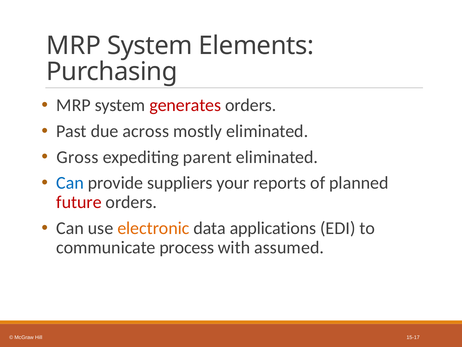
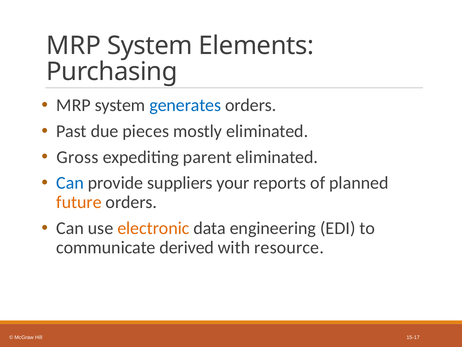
generates colour: red -> blue (185, 105)
across: across -> pieces (146, 131)
future colour: red -> orange (79, 202)
applications: applications -> engineering (273, 228)
process: process -> derived (187, 247)
assumed: assumed -> resource (289, 247)
